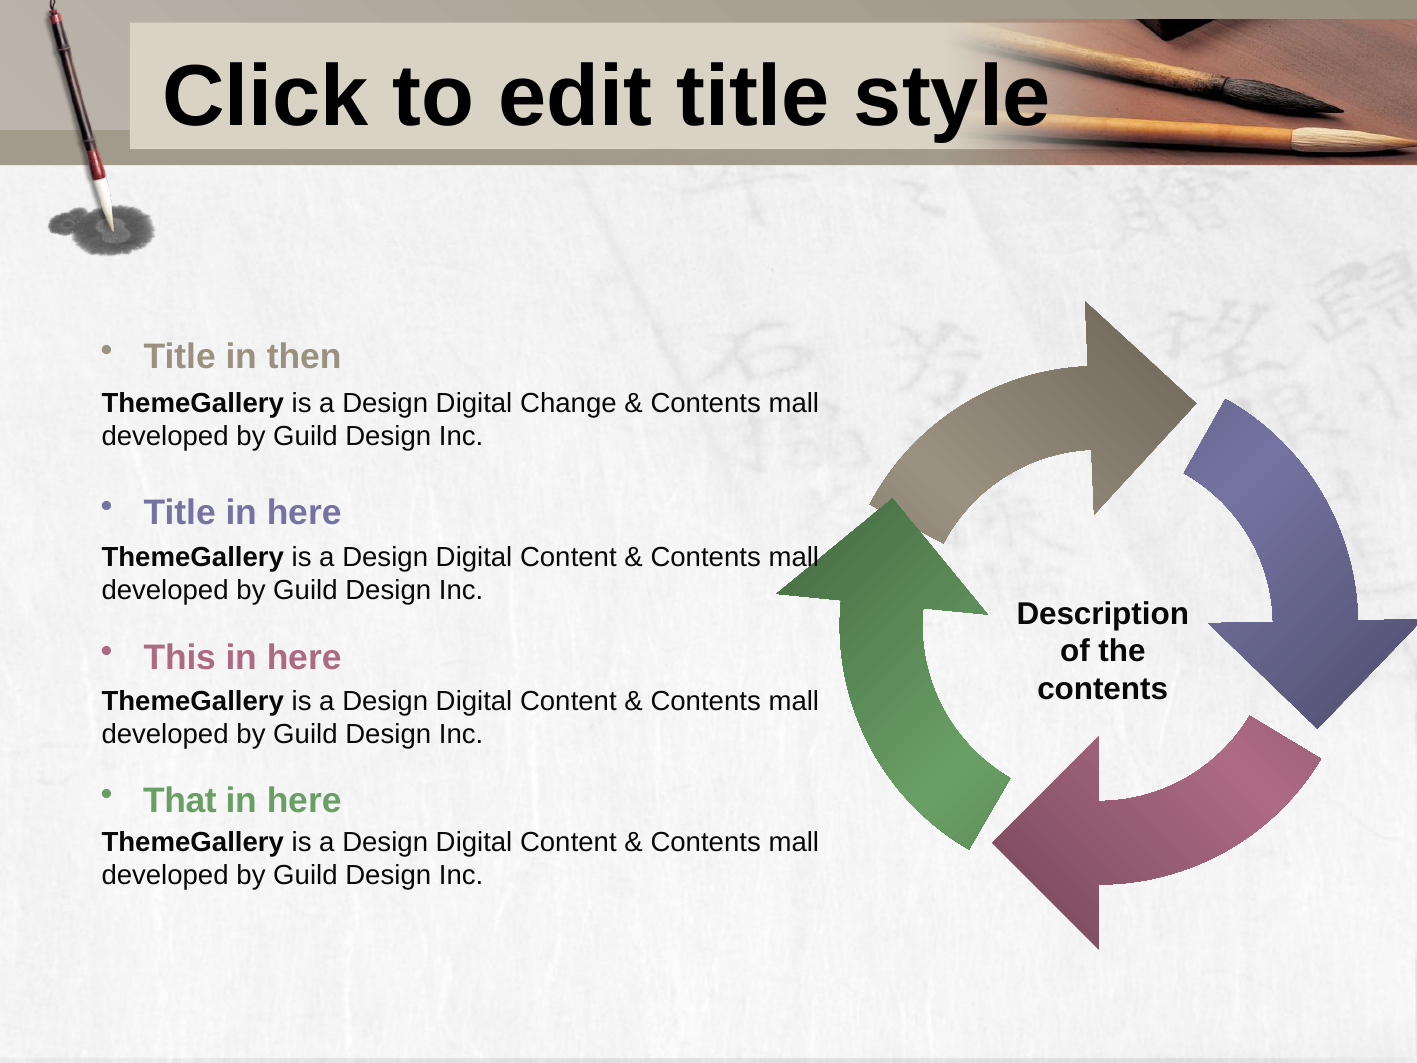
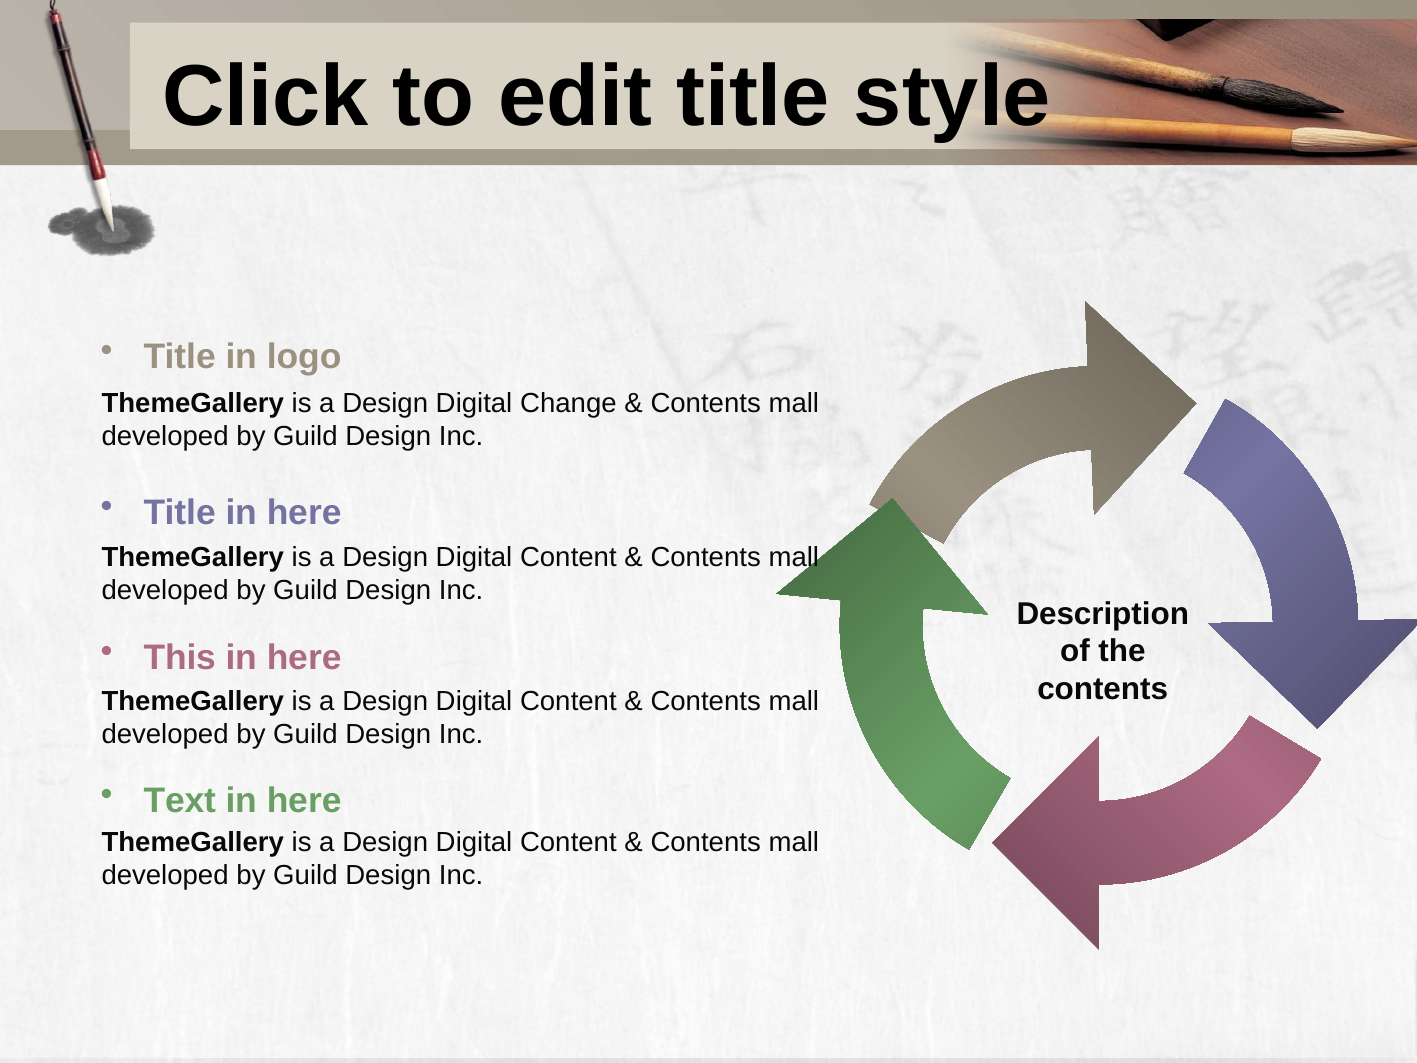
then: then -> logo (304, 356)
That: That -> Text (180, 801)
